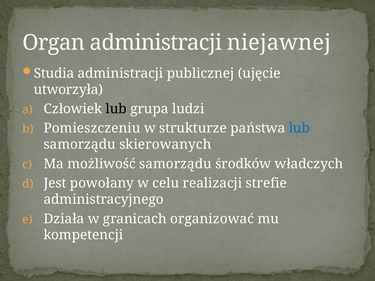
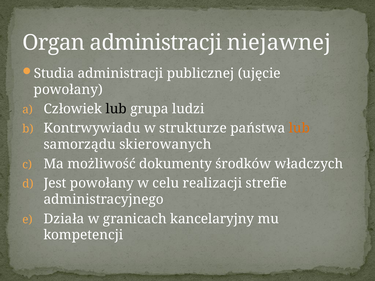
utworzyła: utworzyła -> powołany (68, 90)
Pomieszczeniu: Pomieszczeniu -> Kontrwywiadu (92, 128)
lub colour: blue -> orange (299, 128)
możliwość samorządu: samorządu -> dokumenty (176, 164)
organizować: organizować -> kancelaryjny (212, 219)
